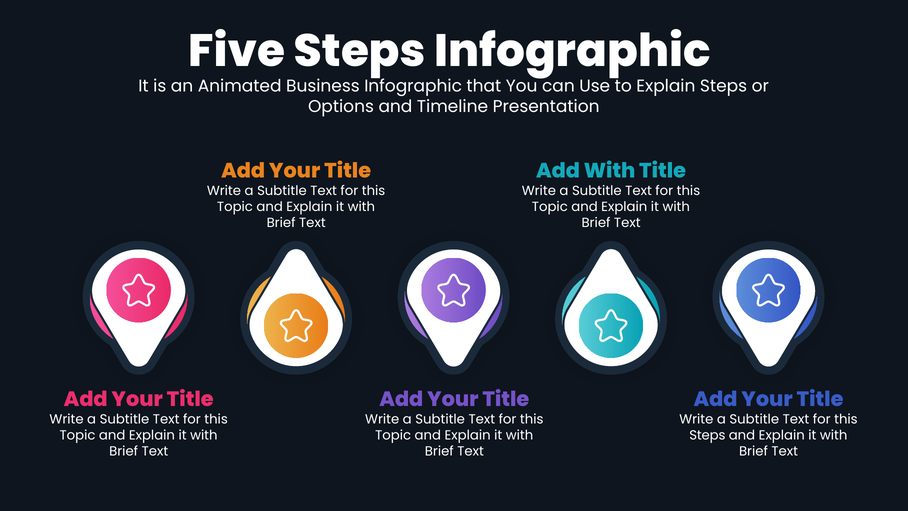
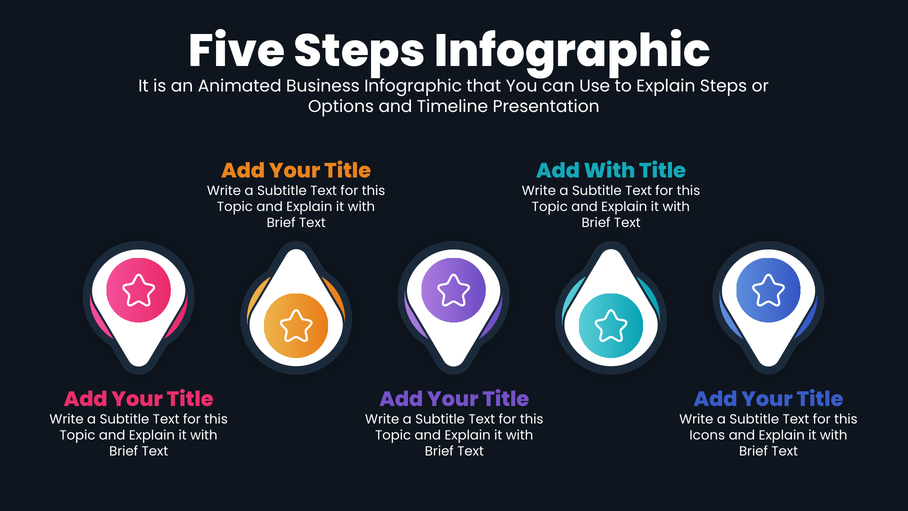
Steps: Steps -> Icons (707, 435)
